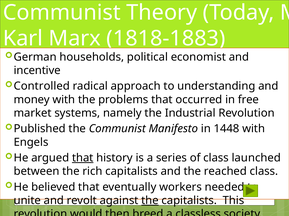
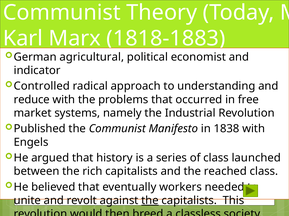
households: households -> agricultural (92, 57)
incentive: incentive -> indicator (37, 71)
money: money -> reduce (32, 100)
1448: 1448 -> 1838 (227, 129)
that underline: present -> none (83, 158)
